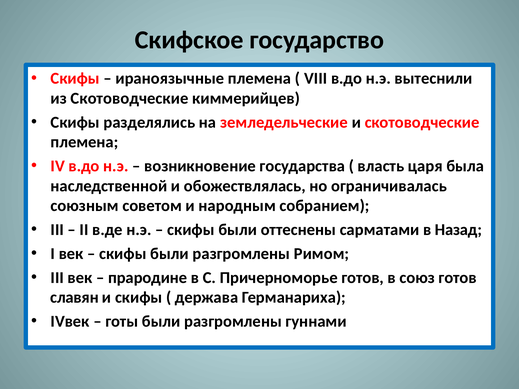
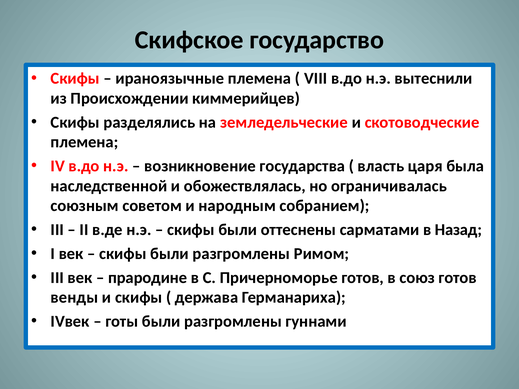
из Скотоводческие: Скотоводческие -> Происхождении (130, 98)
славян: славян -> венды (74, 298)
